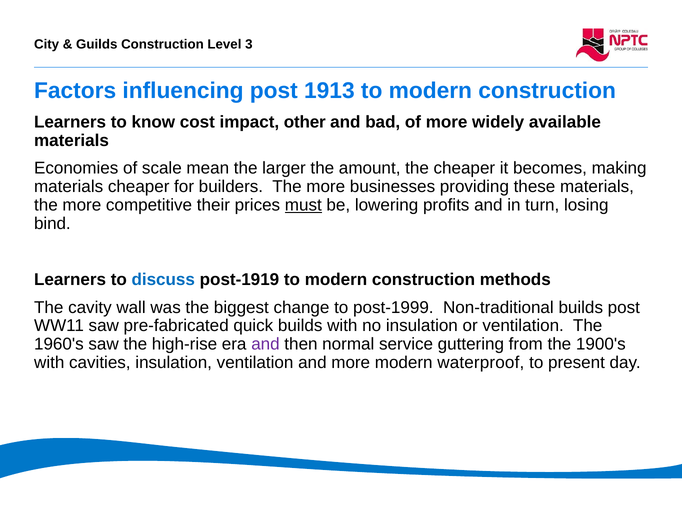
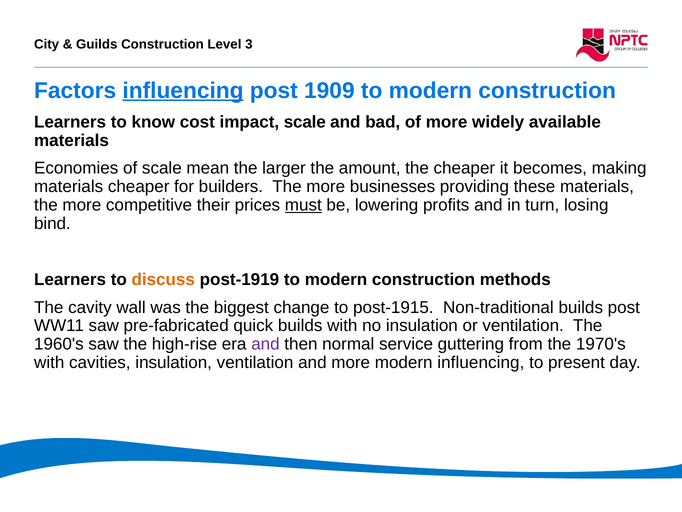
influencing underline: none -> present (183, 90)
1913: 1913 -> 1909 (329, 90)
impact other: other -> scale (305, 122)
discuss colour: blue -> orange (163, 279)
post-1999: post-1999 -> post-1915 (393, 307)
1900's: 1900's -> 1970's (601, 344)
modern waterproof: waterproof -> influencing (481, 362)
